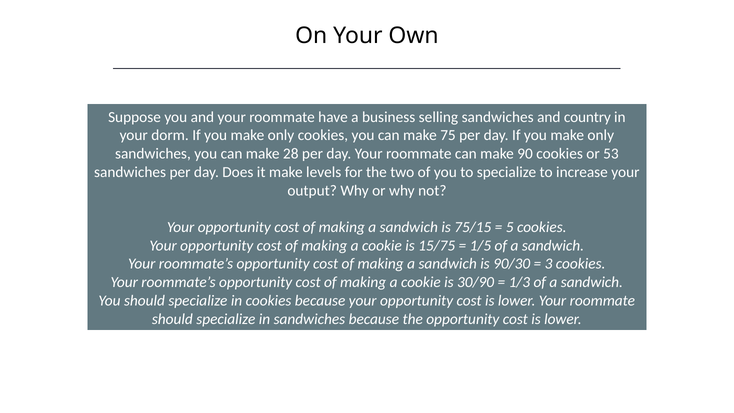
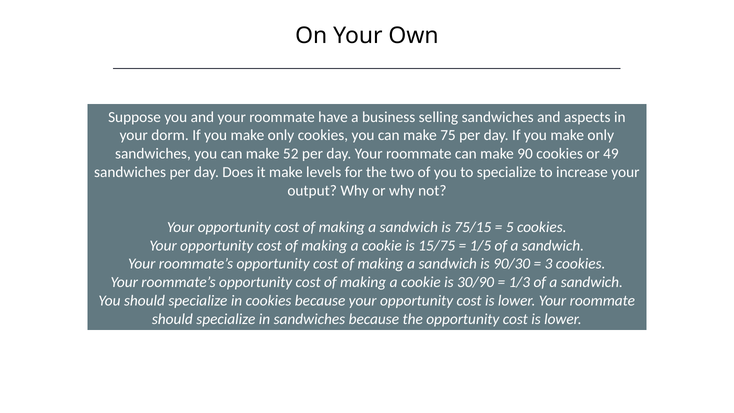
country: country -> aspects (587, 117)
28: 28 -> 52 (291, 154)
53: 53 -> 49 (611, 154)
